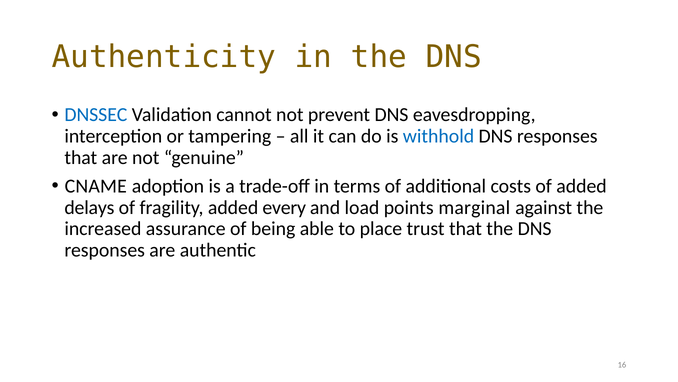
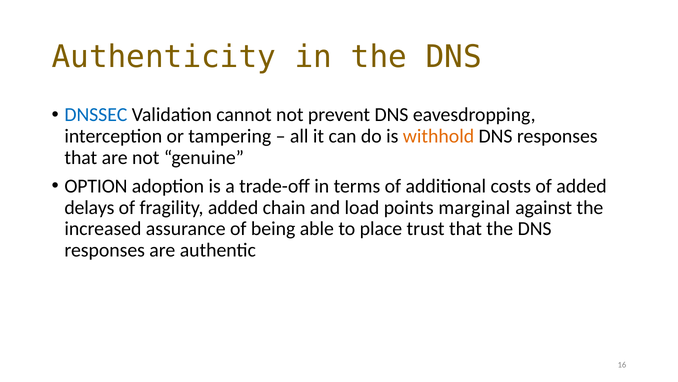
withhold colour: blue -> orange (438, 136)
CNAME: CNAME -> OPTION (96, 186)
every: every -> chain (284, 207)
